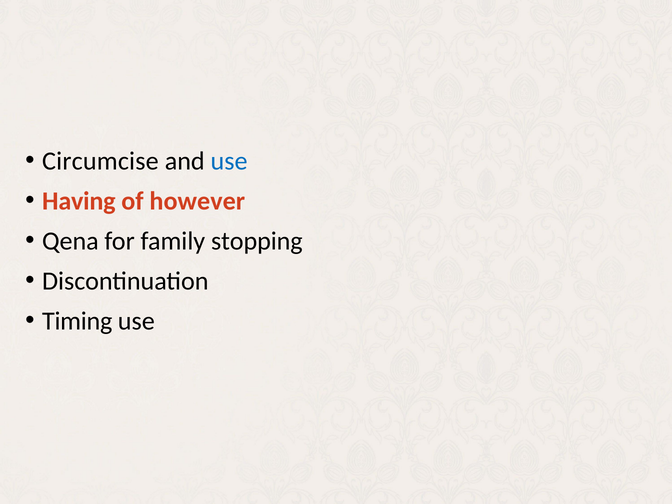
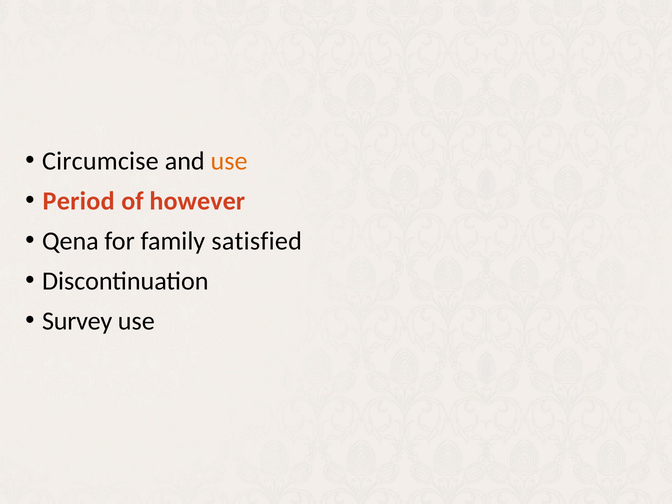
use colour: blue -> orange (229, 161)
Having: Having -> Period (79, 201)
stopping: stopping -> satisfied (257, 241)
Timing: Timing -> Survey (77, 321)
